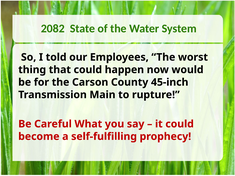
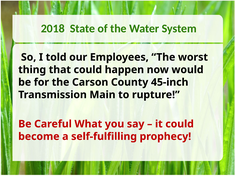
2082: 2082 -> 2018 (53, 29)
